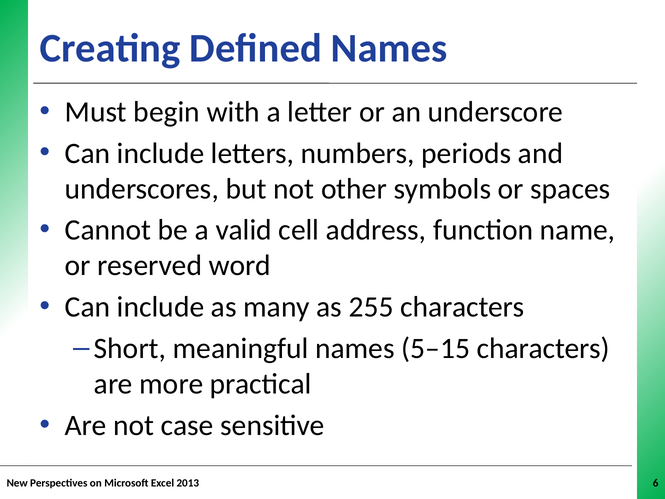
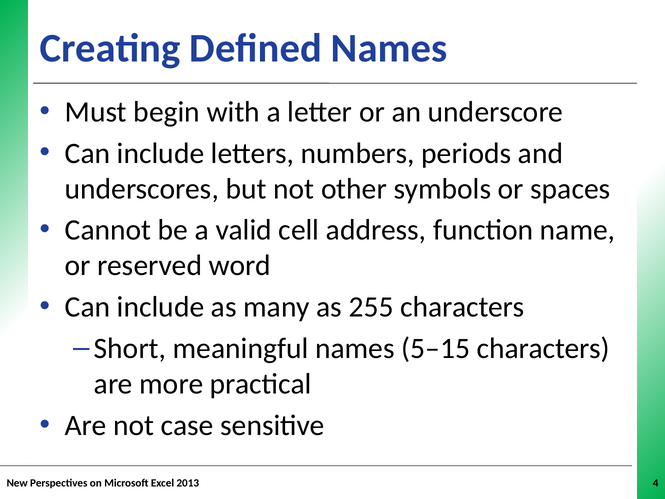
6: 6 -> 4 (656, 483)
